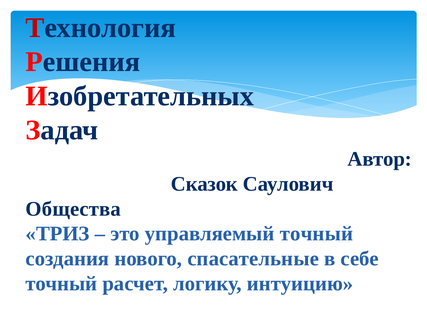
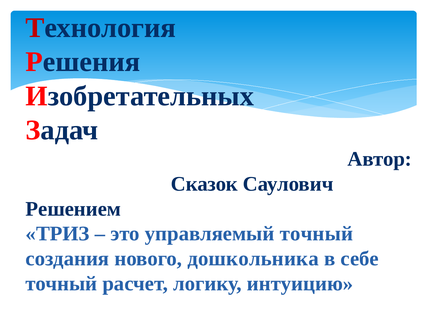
Общества: Общества -> Решением (73, 209)
спасательные: спасательные -> дошкольника (253, 259)
